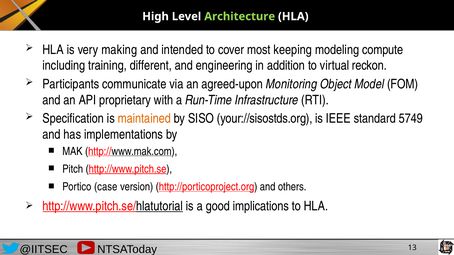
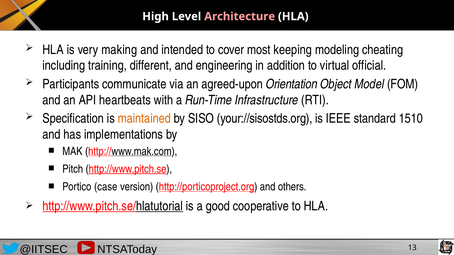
Architecture colour: light green -> pink (240, 16)
compute: compute -> cheating (383, 50)
reckon: reckon -> official (369, 66)
Monitoring: Monitoring -> Orientation (292, 84)
proprietary: proprietary -> heartbeats (125, 100)
5749: 5749 -> 1510 (411, 119)
implications: implications -> cooperative (261, 207)
